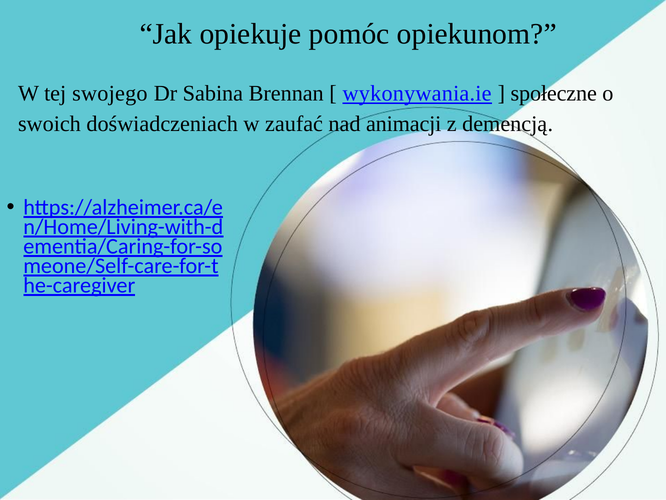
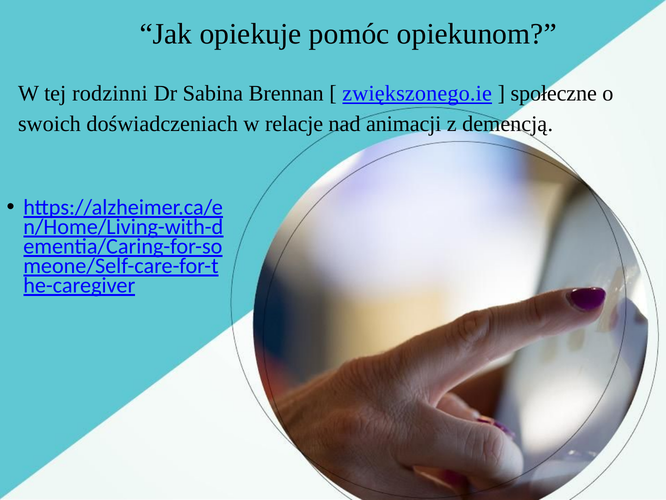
swojego: swojego -> rodzinni (110, 93)
wykonywania.ie: wykonywania.ie -> zwiększonego.ie (417, 93)
zaufać: zaufać -> relacje (294, 124)
